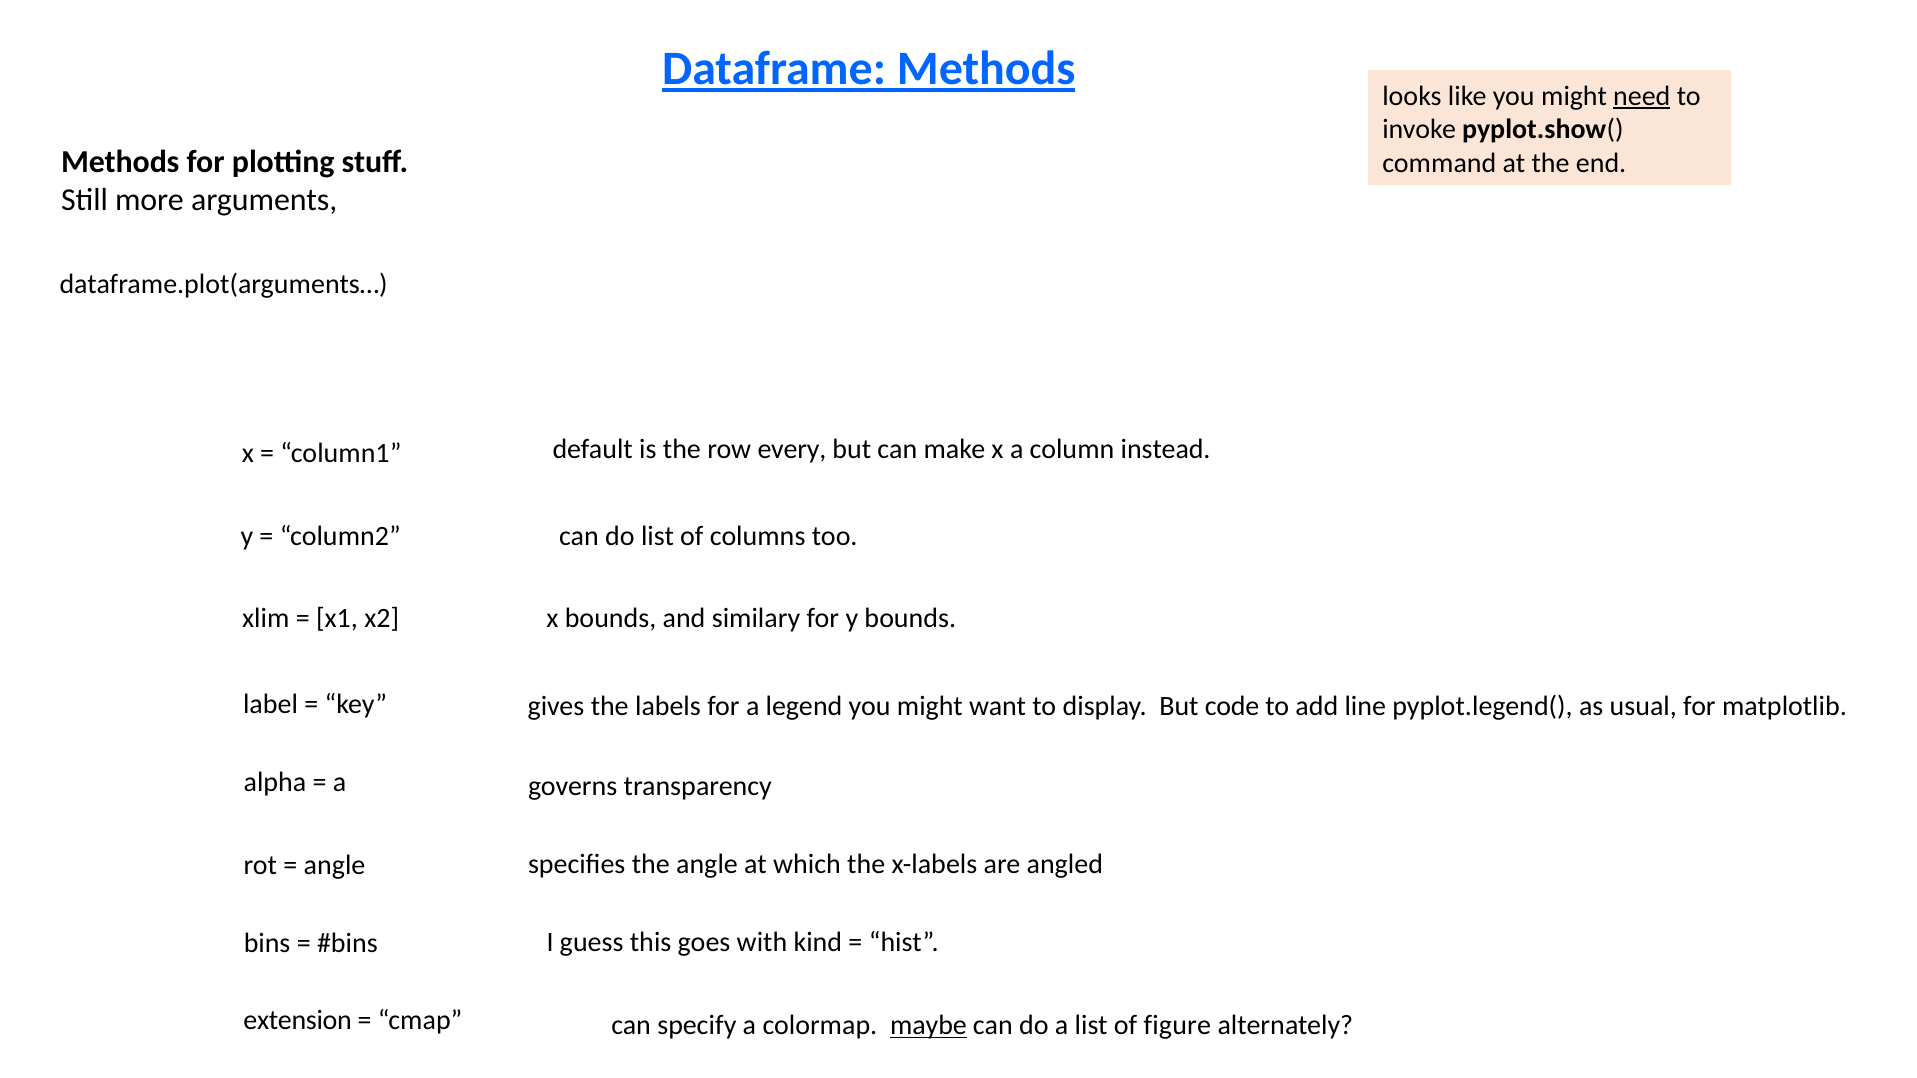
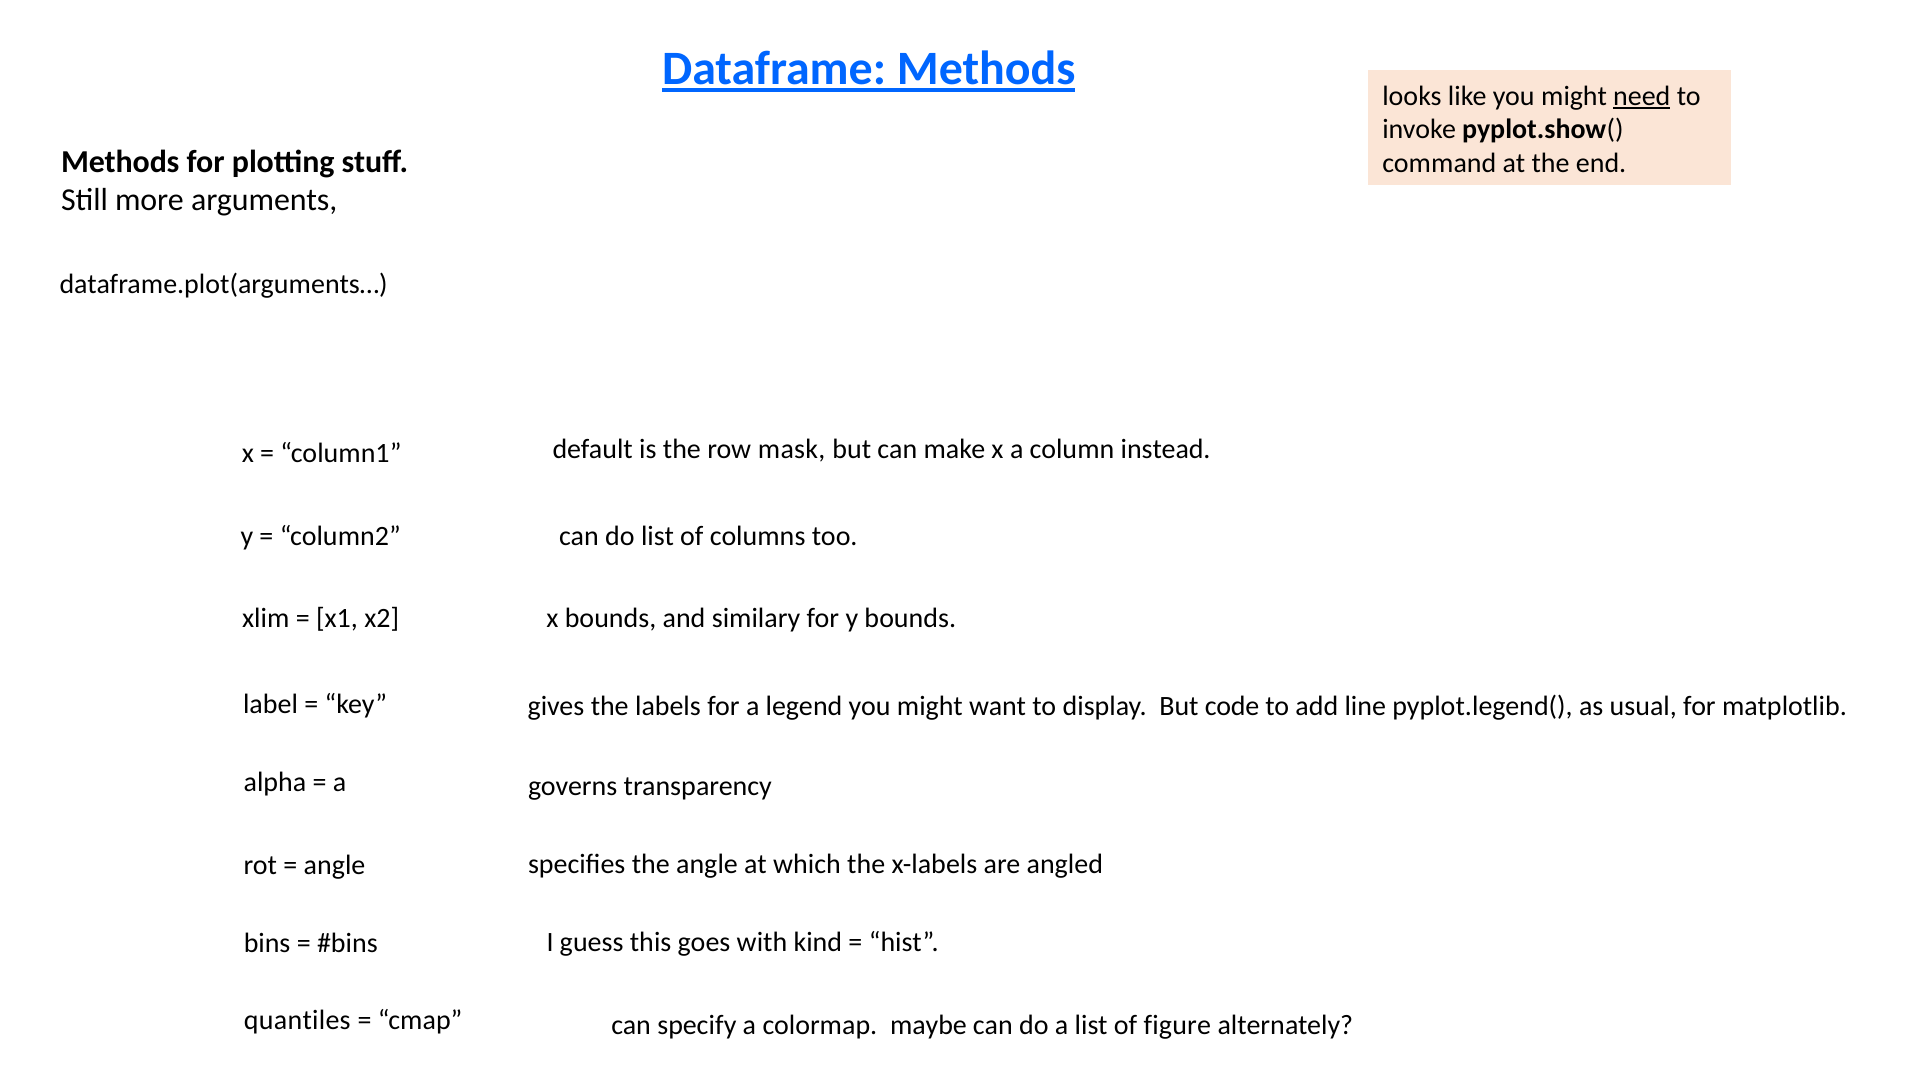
every: every -> mask (792, 450)
extension: extension -> quantiles (297, 1021)
maybe underline: present -> none (928, 1026)
